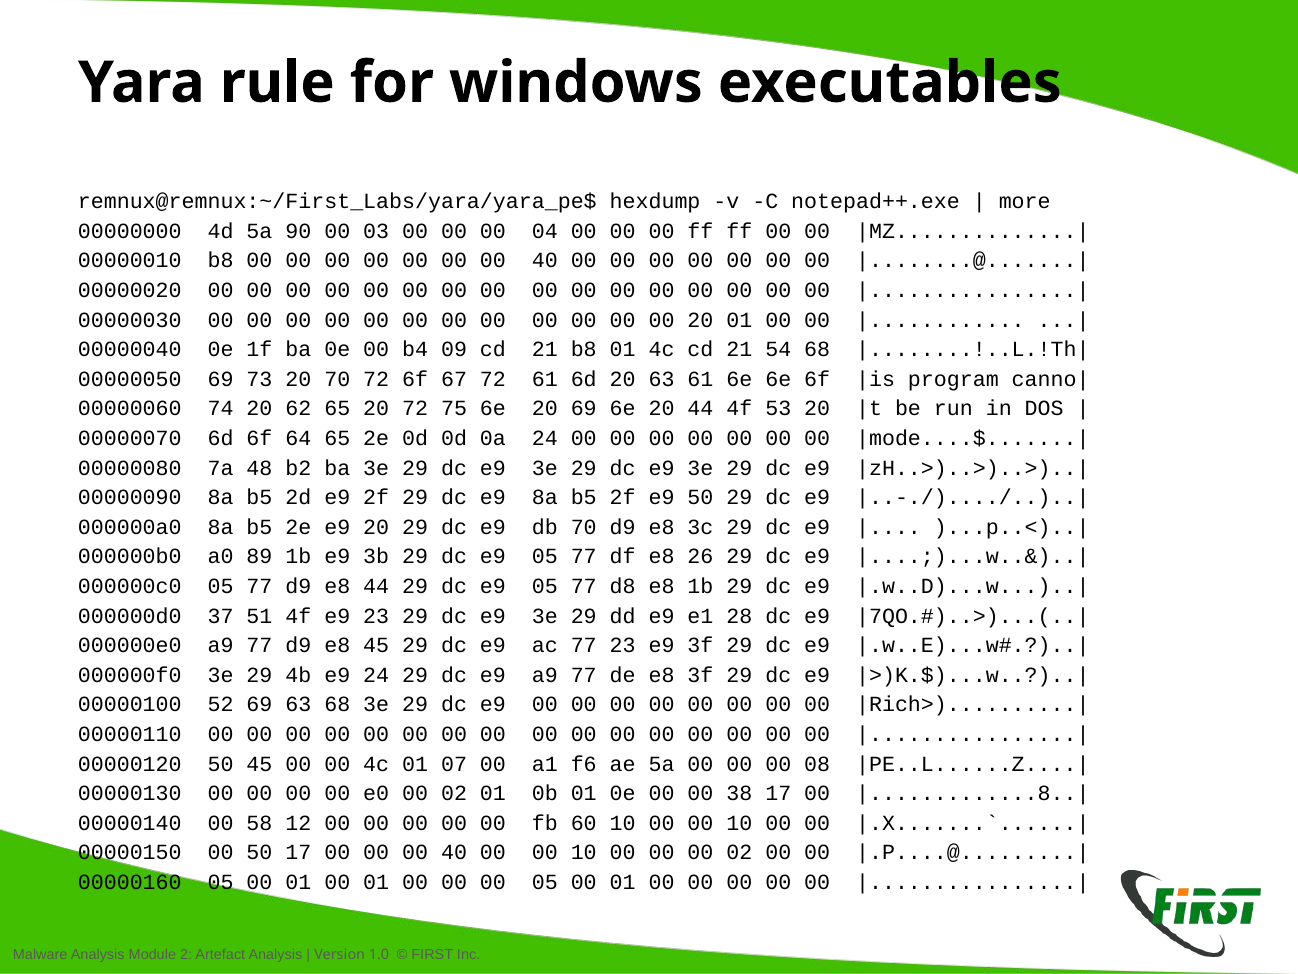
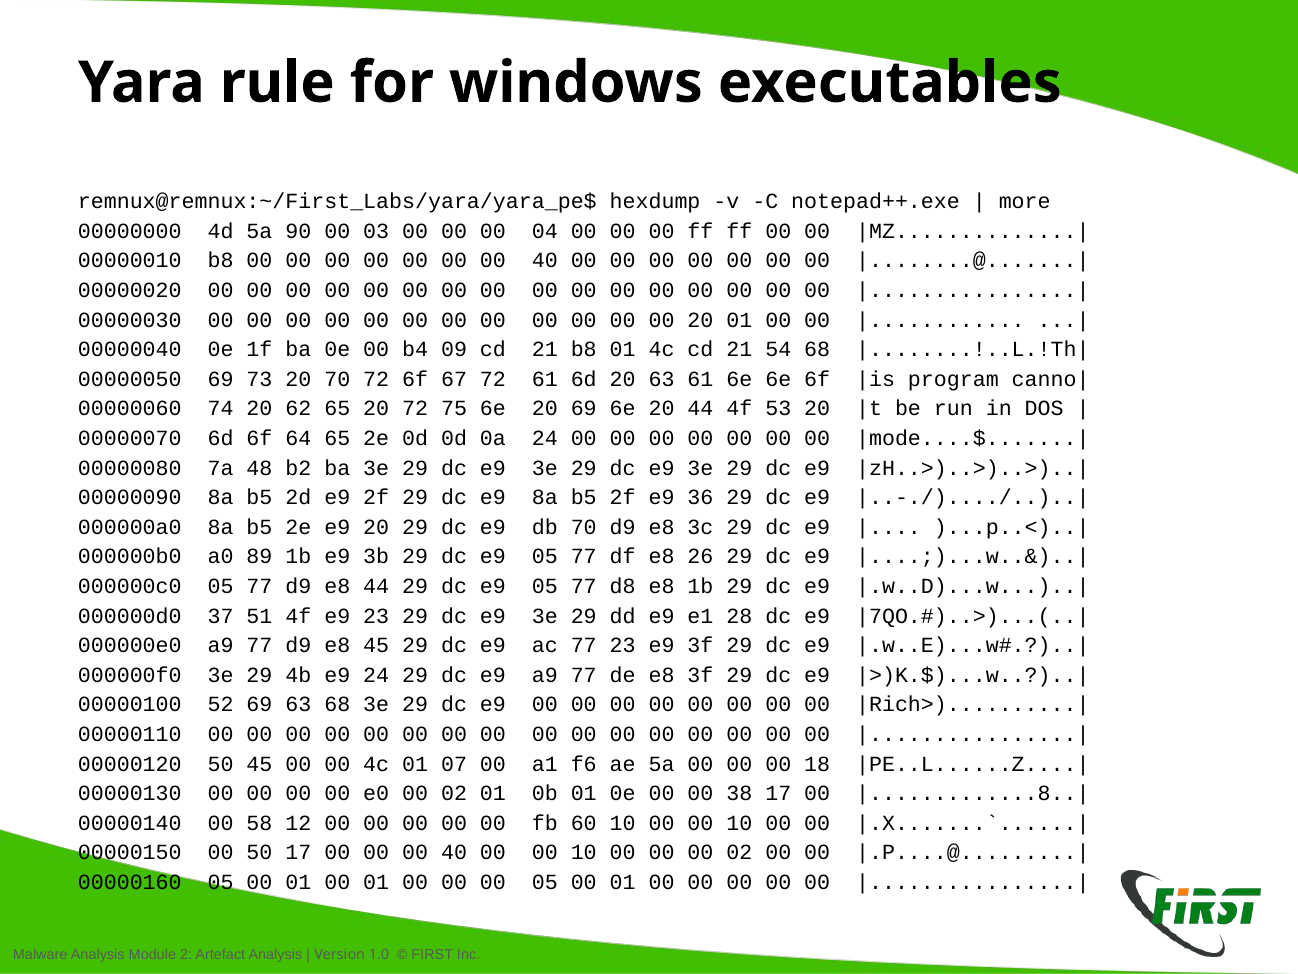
e9 50: 50 -> 36 (700, 497)
08: 08 -> 18 (817, 764)
